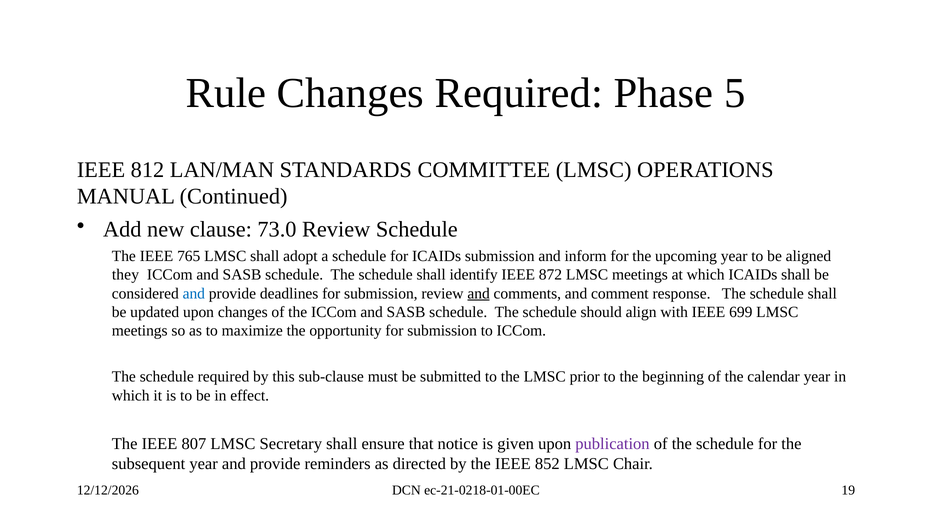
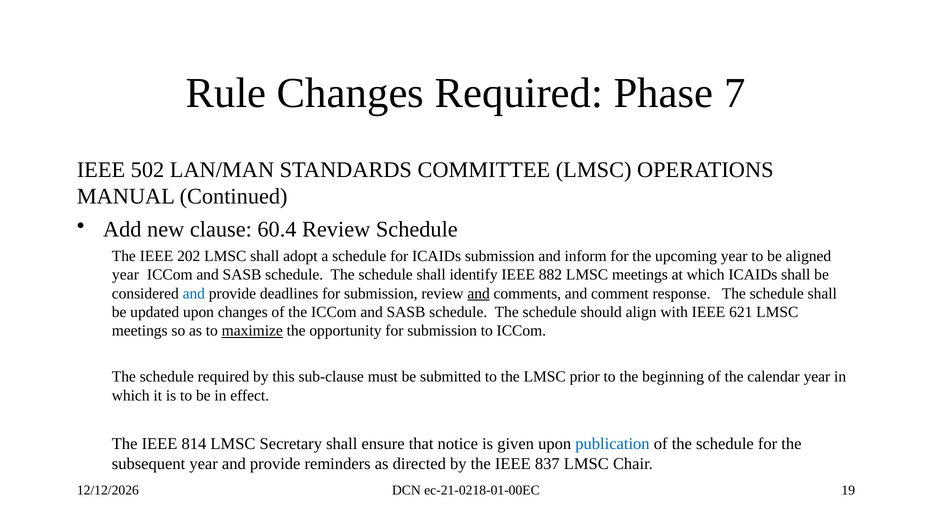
5: 5 -> 7 (735, 93)
812: 812 -> 502 (147, 170)
73.0: 73.0 -> 60.4 (277, 230)
765: 765 -> 202 (189, 256)
they: they -> year (125, 275)
872: 872 -> 882 (550, 275)
699: 699 -> 621 (741, 312)
maximize underline: none -> present (252, 331)
807: 807 -> 814 (194, 444)
publication colour: purple -> blue (612, 444)
852: 852 -> 837 (547, 464)
